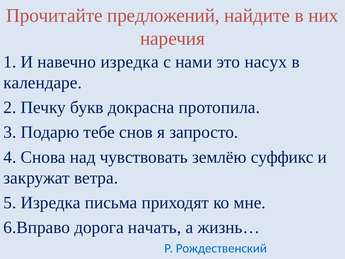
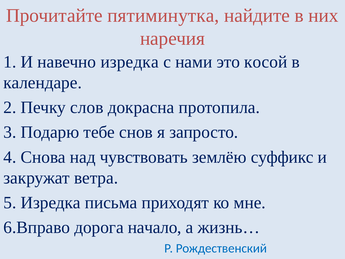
предложений: предложений -> пятиминутка (163, 15)
насух: насух -> косой (266, 62)
букв: букв -> слов (87, 107)
начать: начать -> начало (155, 227)
